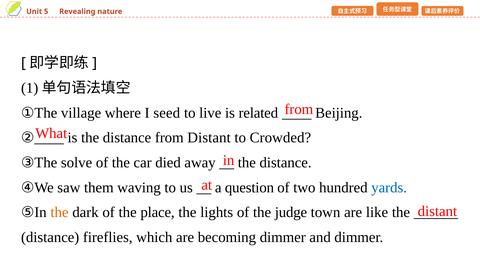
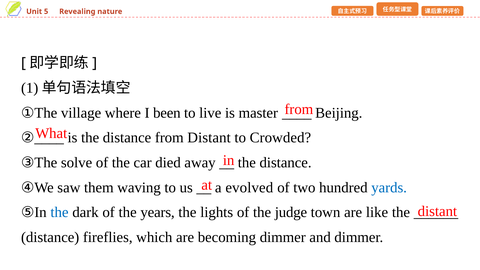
seed: seed -> been (167, 113)
related: related -> master (258, 113)
question: question -> evolved (249, 187)
the colour: orange -> blue (60, 212)
place: place -> years (158, 212)
